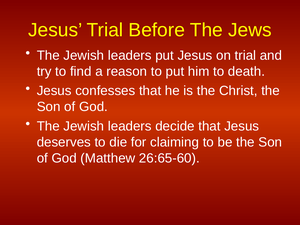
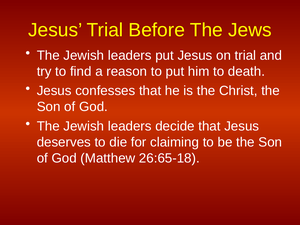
26:65-60: 26:65-60 -> 26:65-18 (169, 158)
